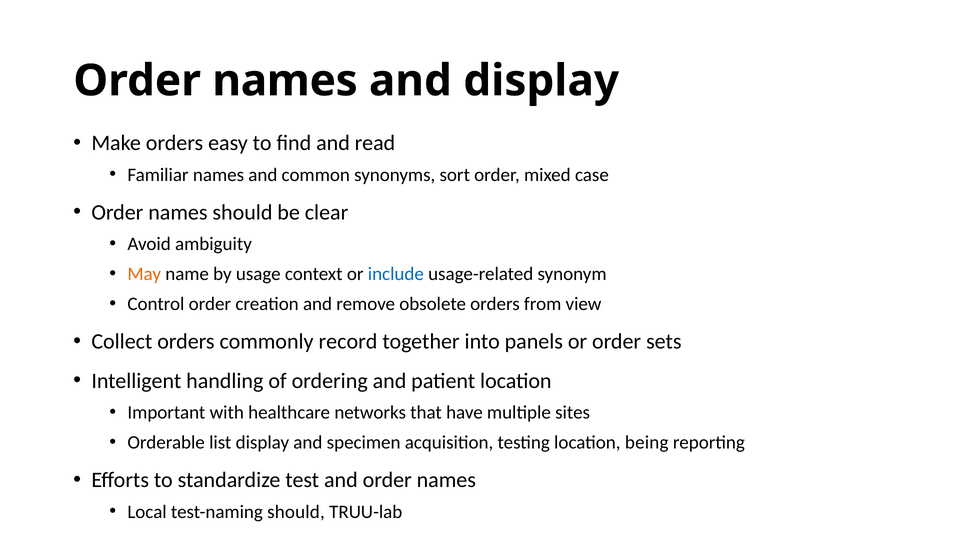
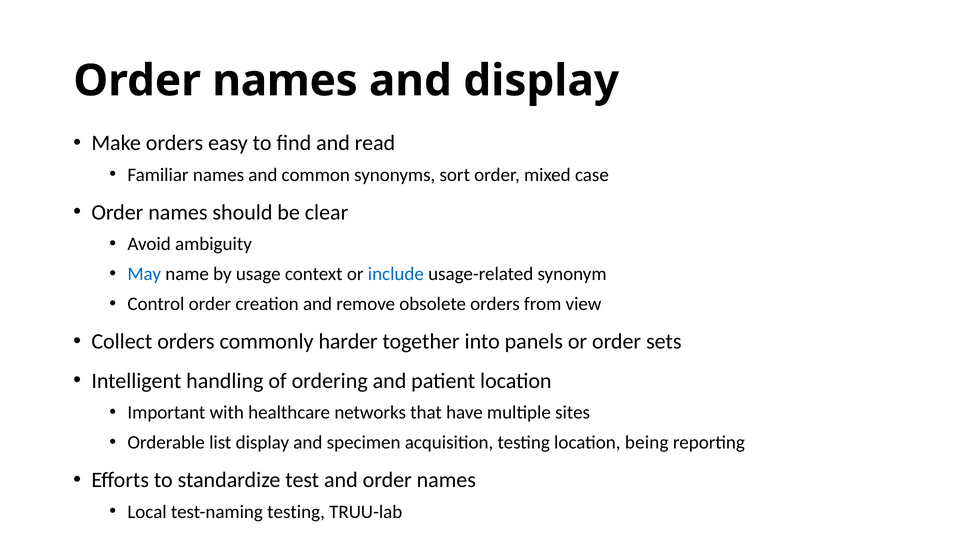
May colour: orange -> blue (144, 274)
record: record -> harder (348, 342)
test-naming should: should -> testing (296, 512)
